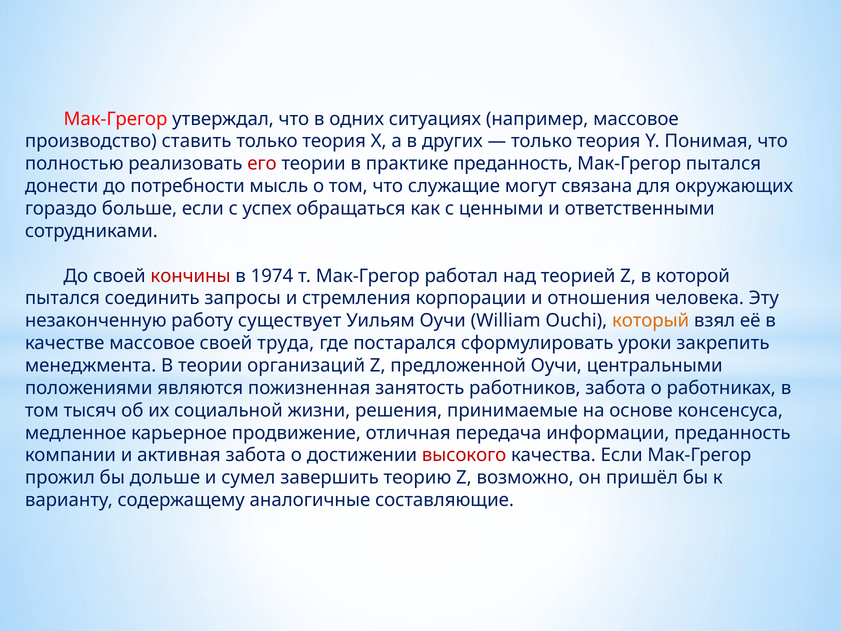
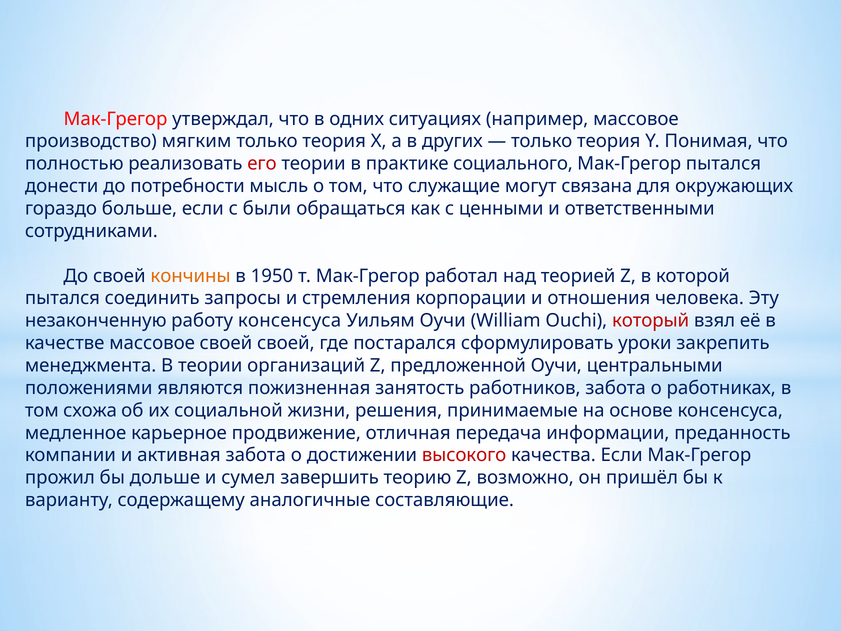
ставить: ставить -> мягким (197, 141)
практике преданность: преданность -> социального (513, 164)
ycпex: ycпex -> были (267, 209)
кончины colour: red -> orange (191, 276)
1974: 1974 -> 1950 (272, 276)
работу существует: существует -> консенсуса (290, 321)
который colour: orange -> red (651, 321)
своей труда: труда -> своей (286, 343)
тысяч: тысяч -> схожа (90, 410)
